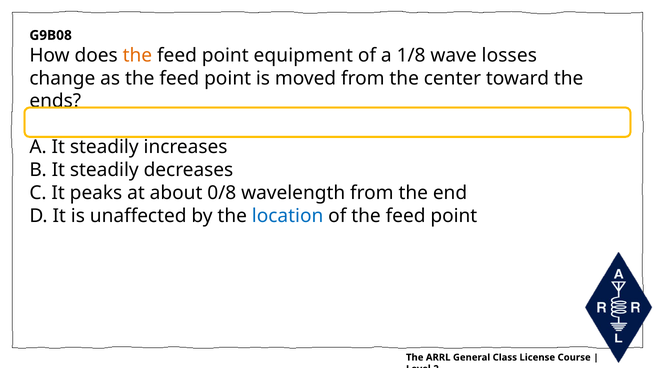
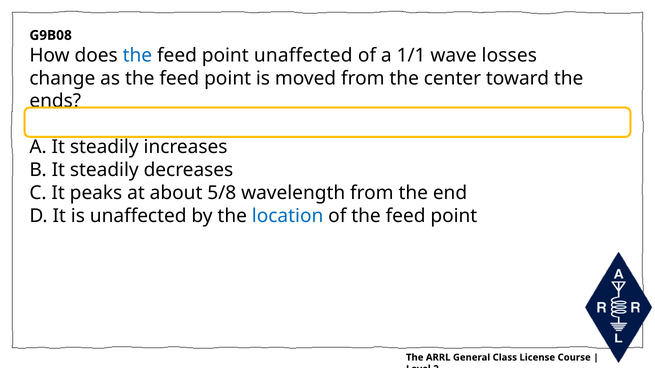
the colour: orange -> blue (137, 55)
point equipment: equipment -> unaffected (303, 55)
1/8: 1/8 -> 1/1 (411, 55)
0/8: 0/8 -> 5/8 (222, 193)
